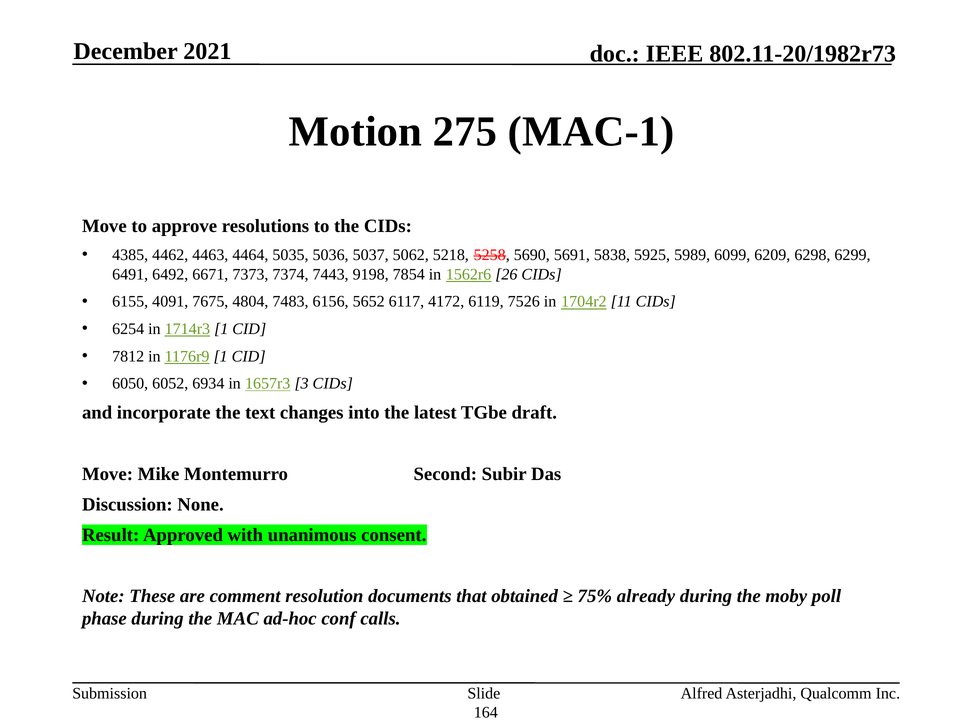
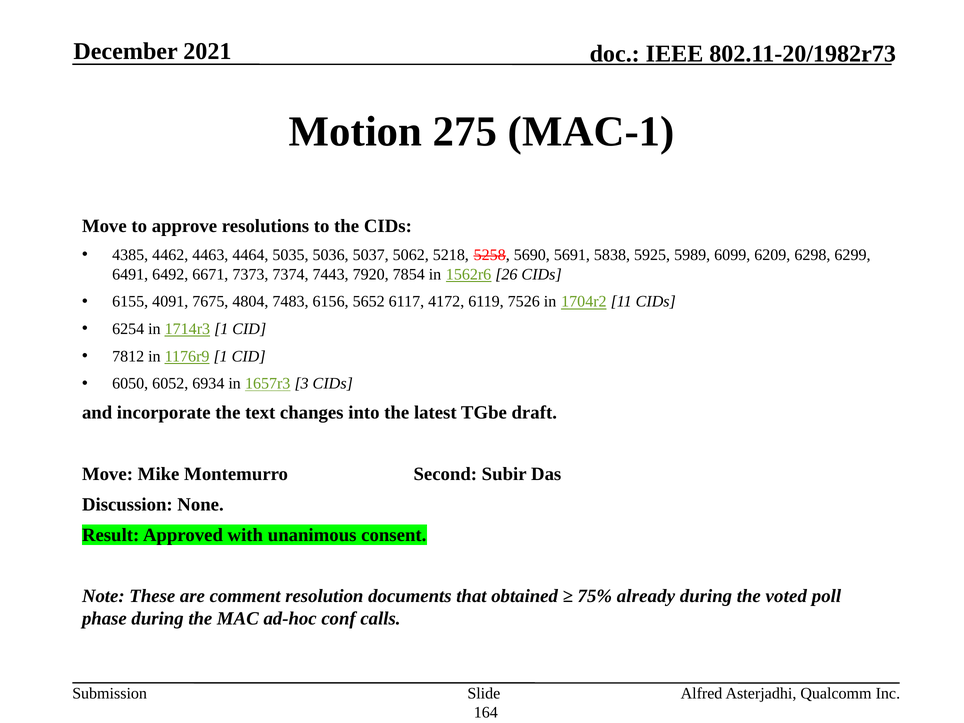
9198: 9198 -> 7920 (371, 274)
moby: moby -> voted (786, 596)
